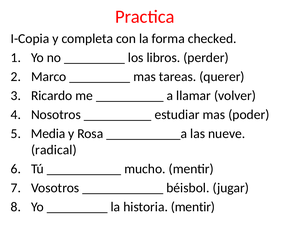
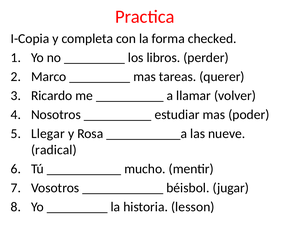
Media: Media -> Llegar (48, 133)
historia mentir: mentir -> lesson (193, 207)
